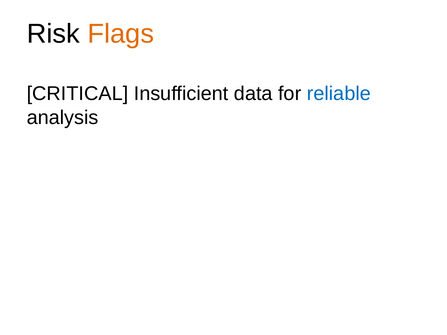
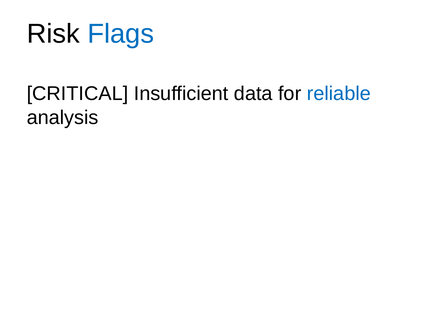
Flags colour: orange -> blue (121, 34)
